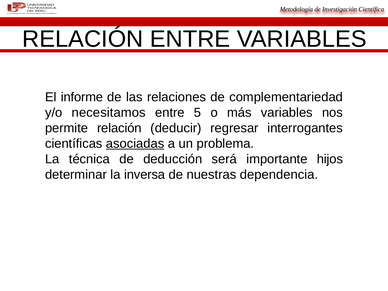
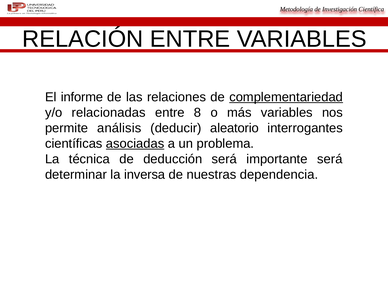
complementariedad underline: none -> present (286, 97)
necesitamos: necesitamos -> relacionadas (109, 113)
5: 5 -> 8 (198, 113)
permite relación: relación -> análisis (119, 128)
regresar: regresar -> aleatorio (234, 128)
importante hijos: hijos -> será (330, 159)
